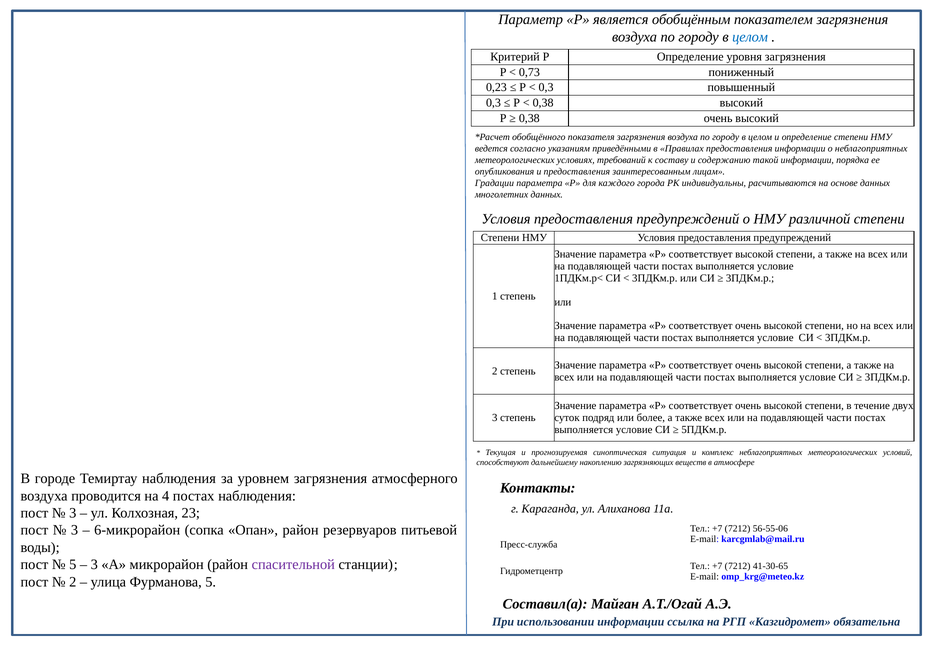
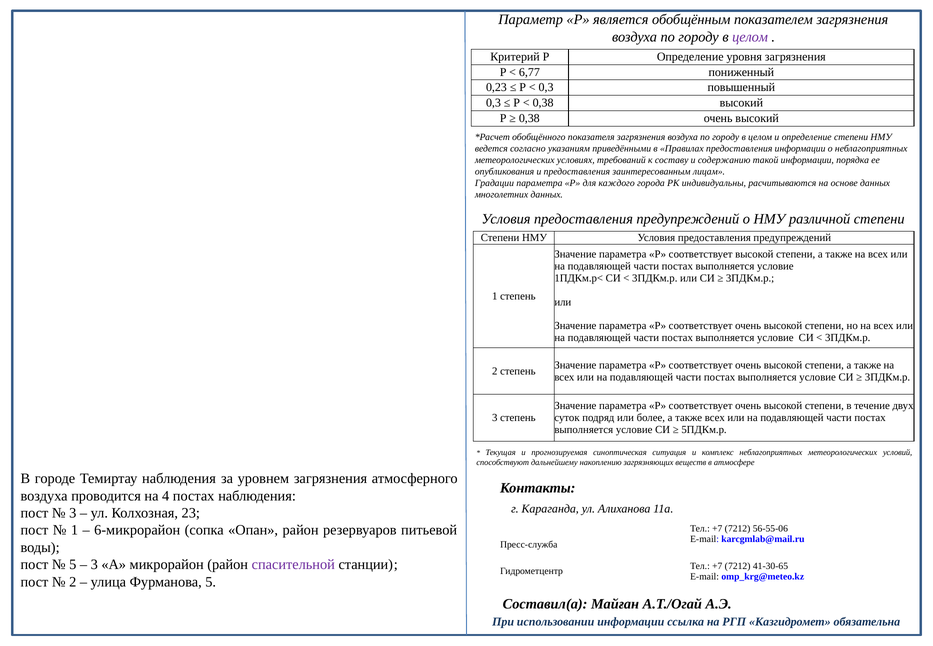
целом colour: blue -> purple (750, 37)
0,73: 0,73 -> 6,77 (529, 72)
3: 3 -> 1 (75, 530)
